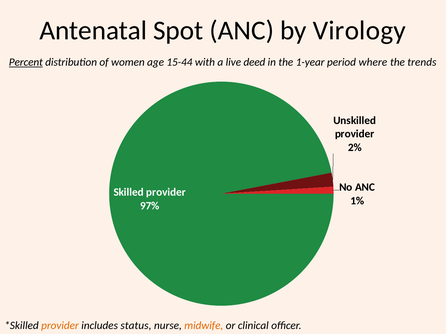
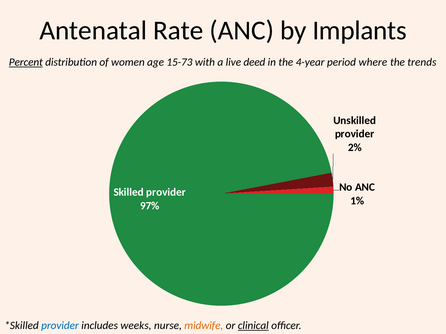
Spot: Spot -> Rate (178, 30)
Virology: Virology -> Implants (360, 30)
15-44: 15-44 -> 15-73 (179, 62)
1-year: 1-year -> 4-year (310, 62)
provider colour: orange -> blue (60, 326)
status: status -> weeks (136, 326)
clinical underline: none -> present (253, 326)
